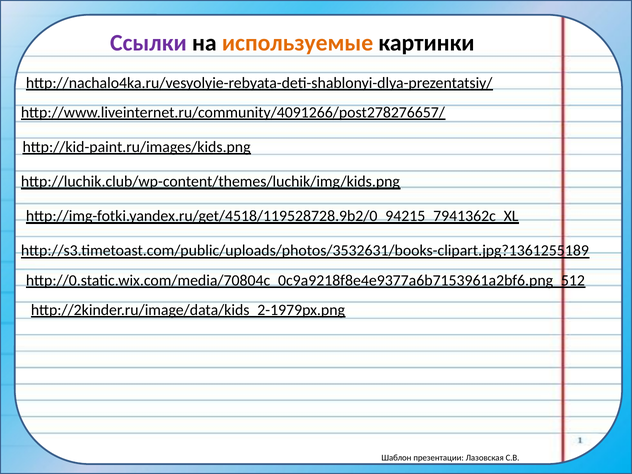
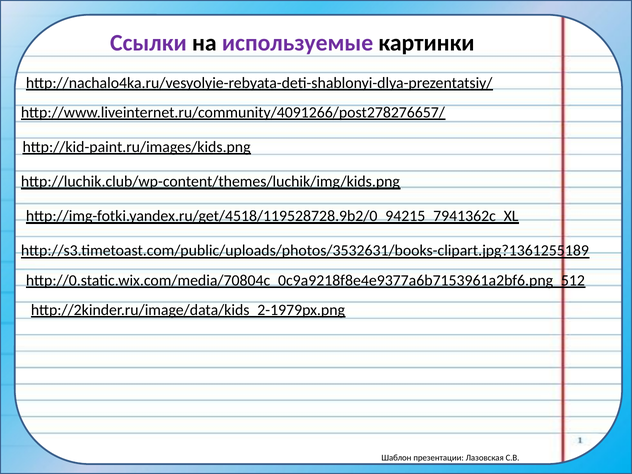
используемые colour: orange -> purple (298, 43)
